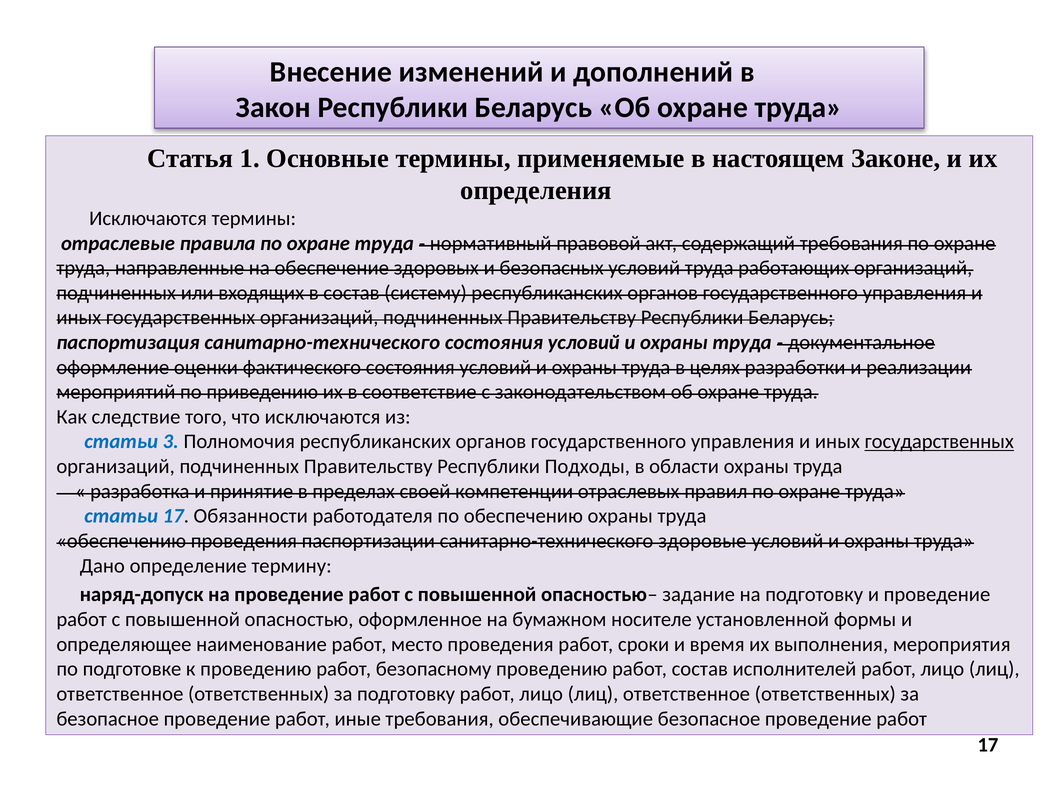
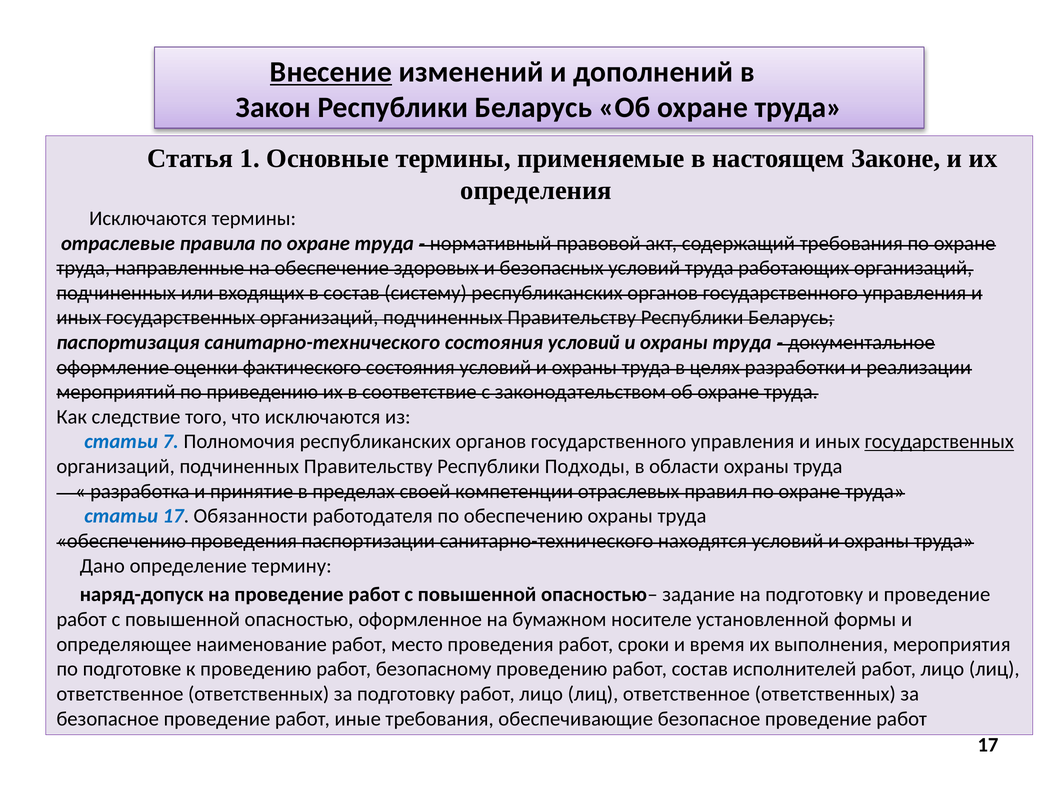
Внесение underline: none -> present (331, 72)
3: 3 -> 7 (171, 441)
здоровые: здоровые -> находятся (702, 541)
